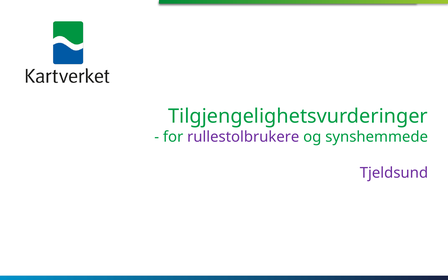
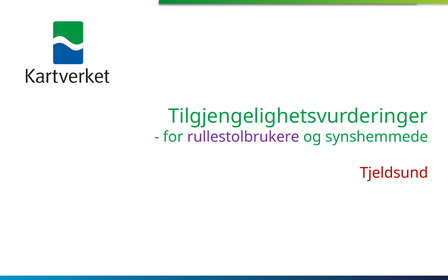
Tjeldsund colour: purple -> red (394, 173)
